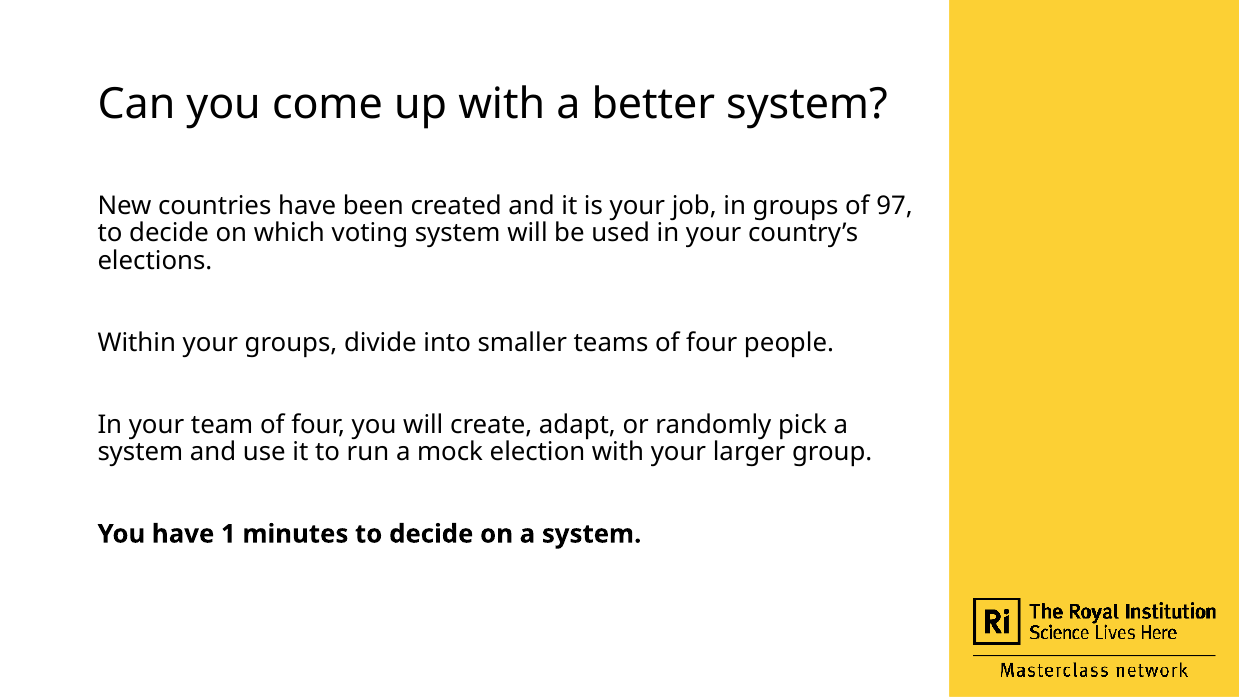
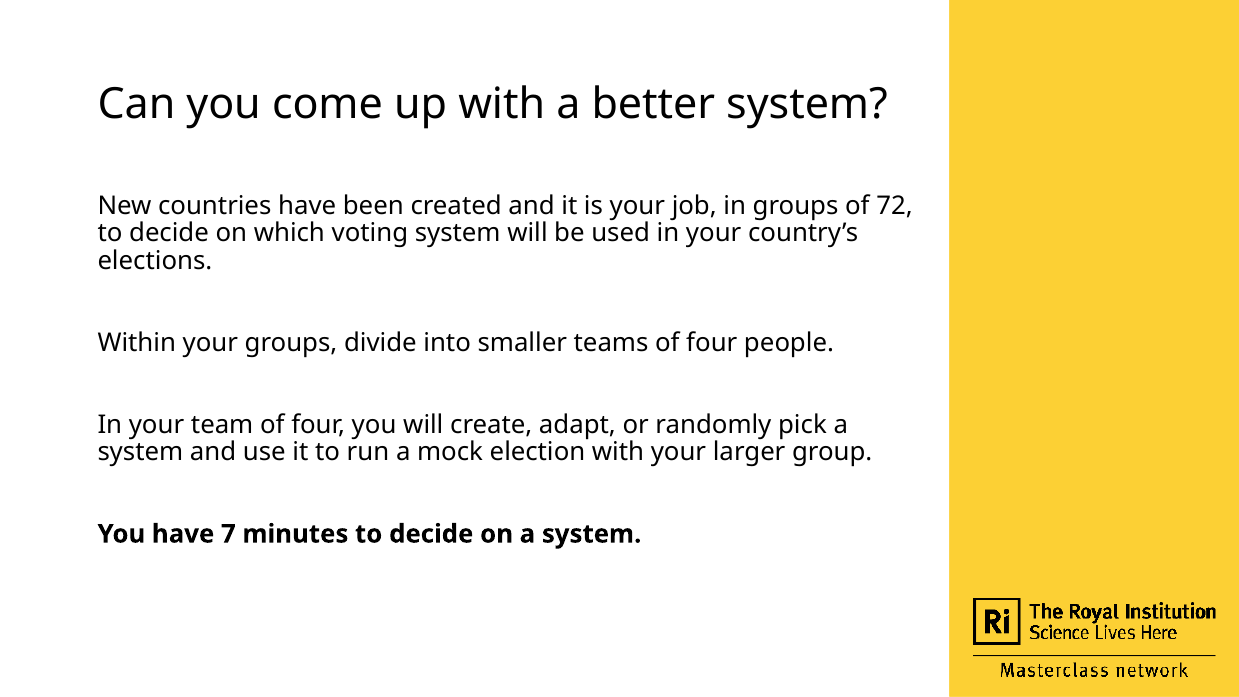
97: 97 -> 72 (895, 205)
1: 1 -> 7 (228, 534)
